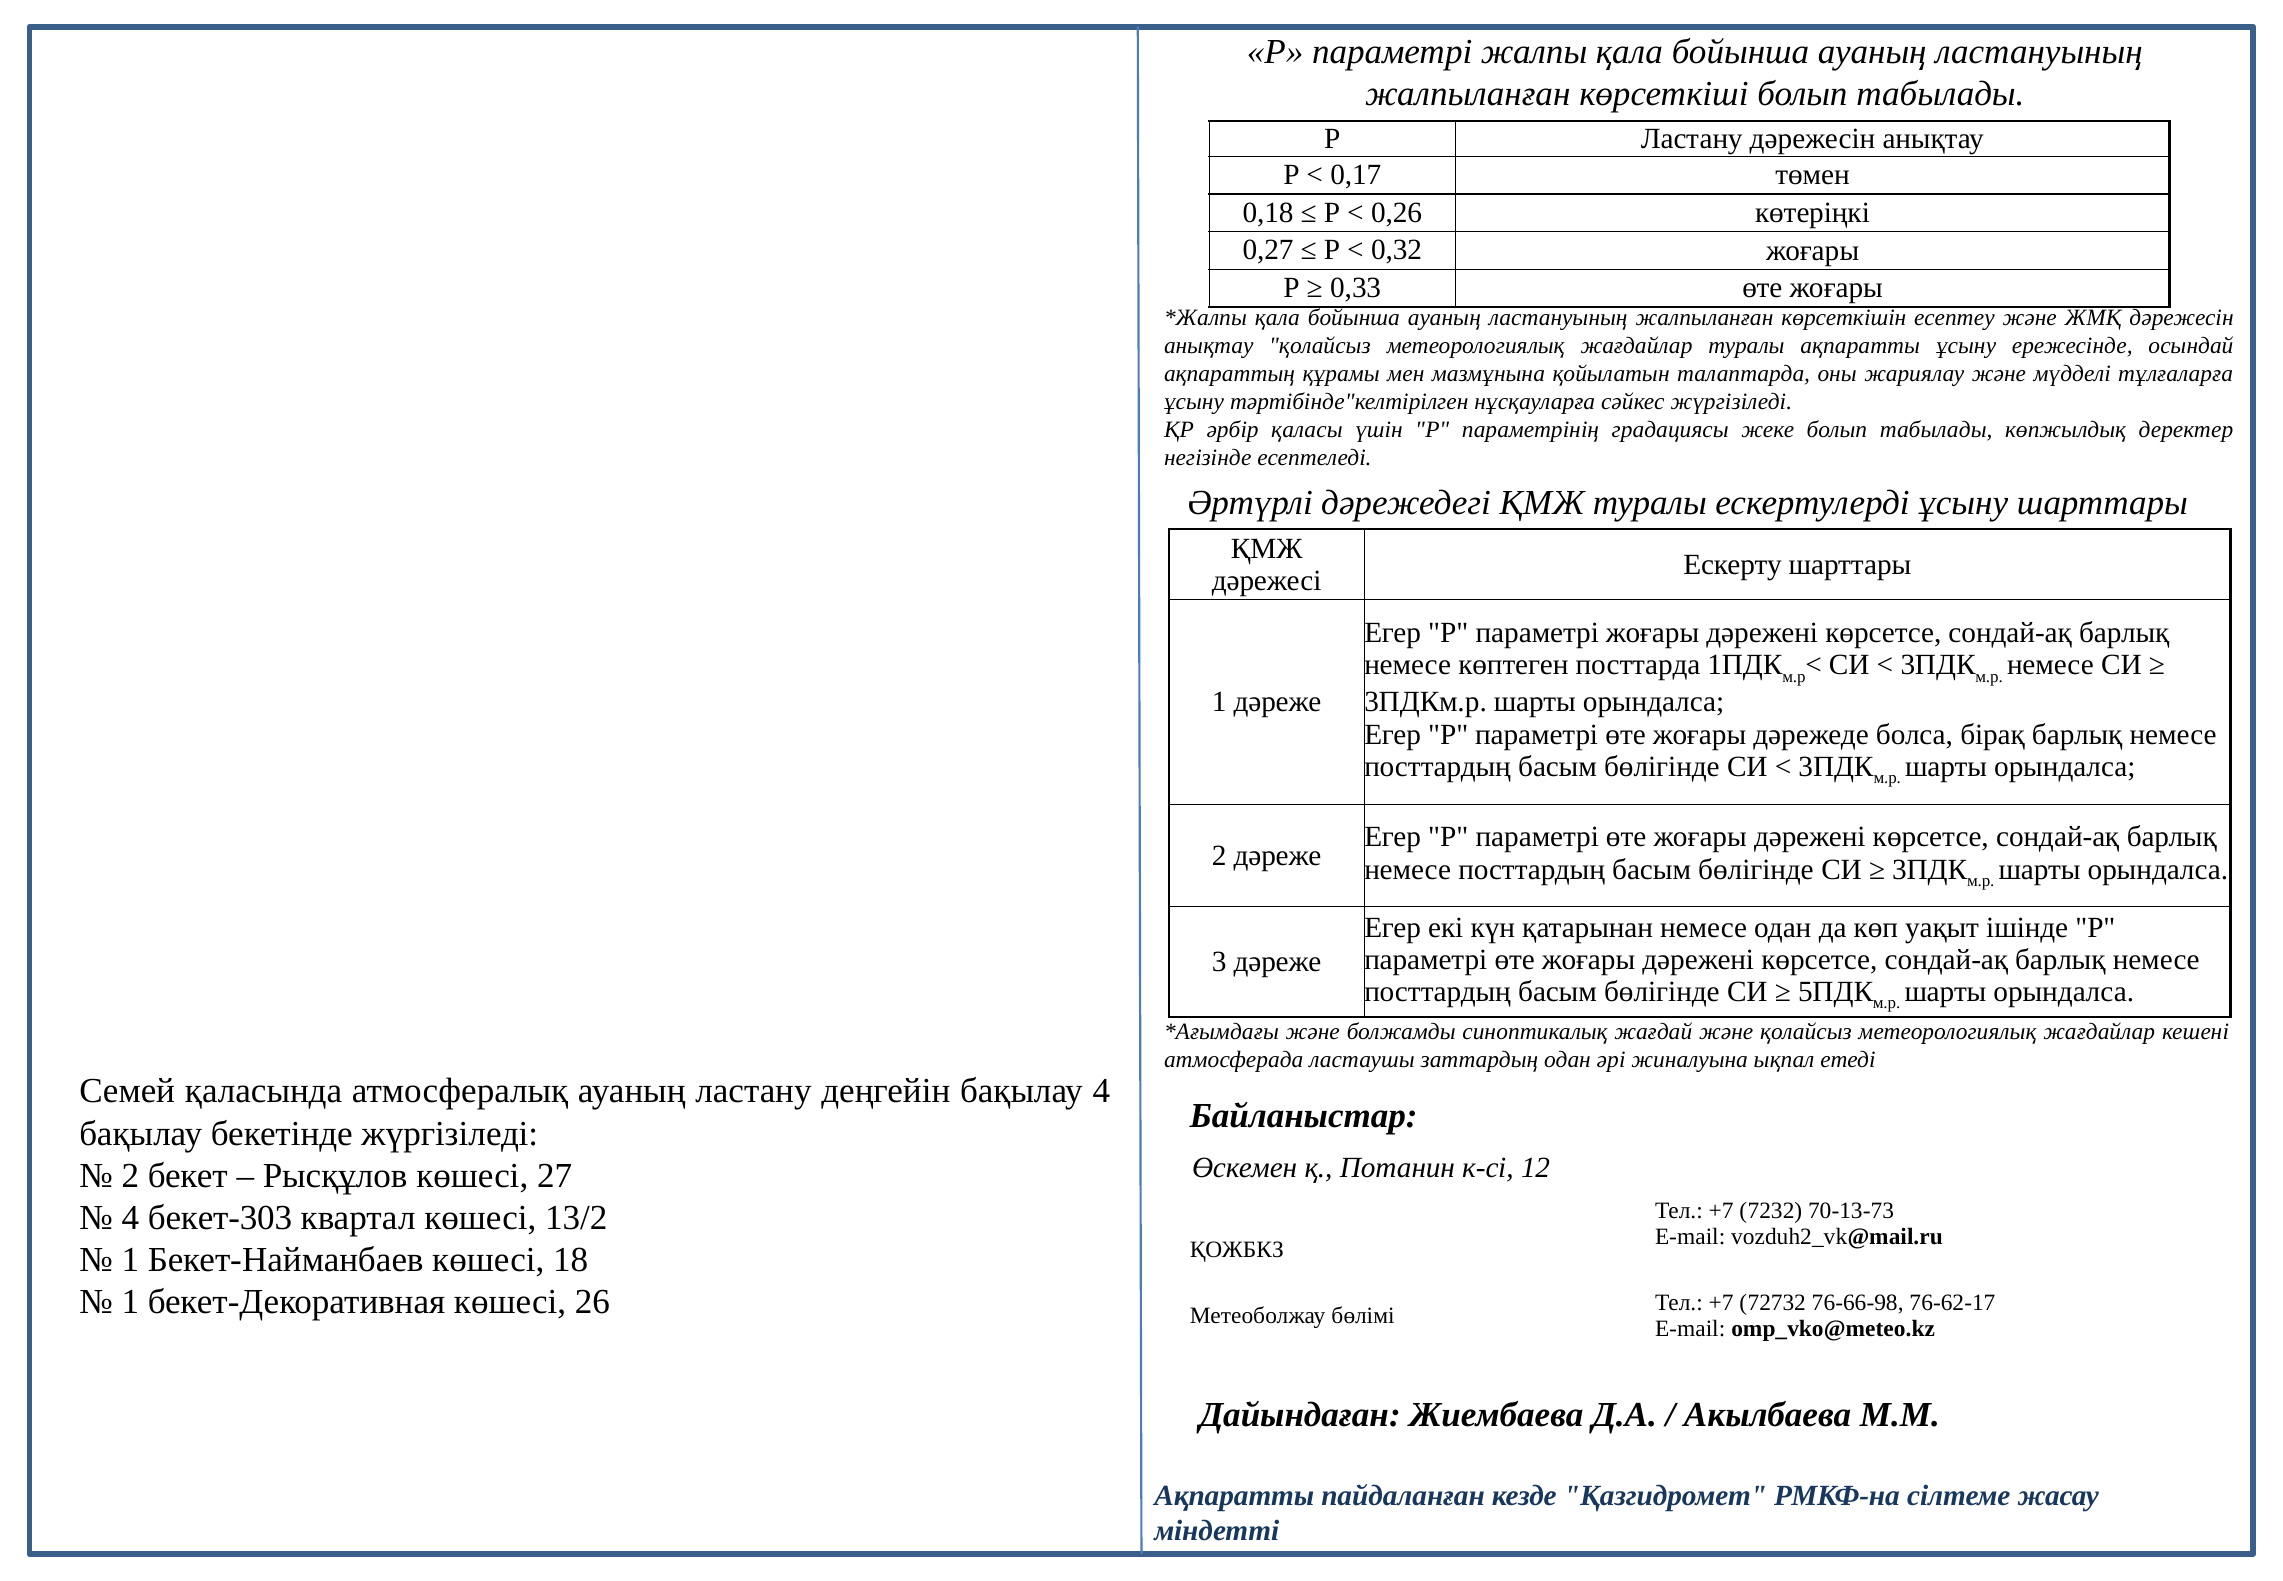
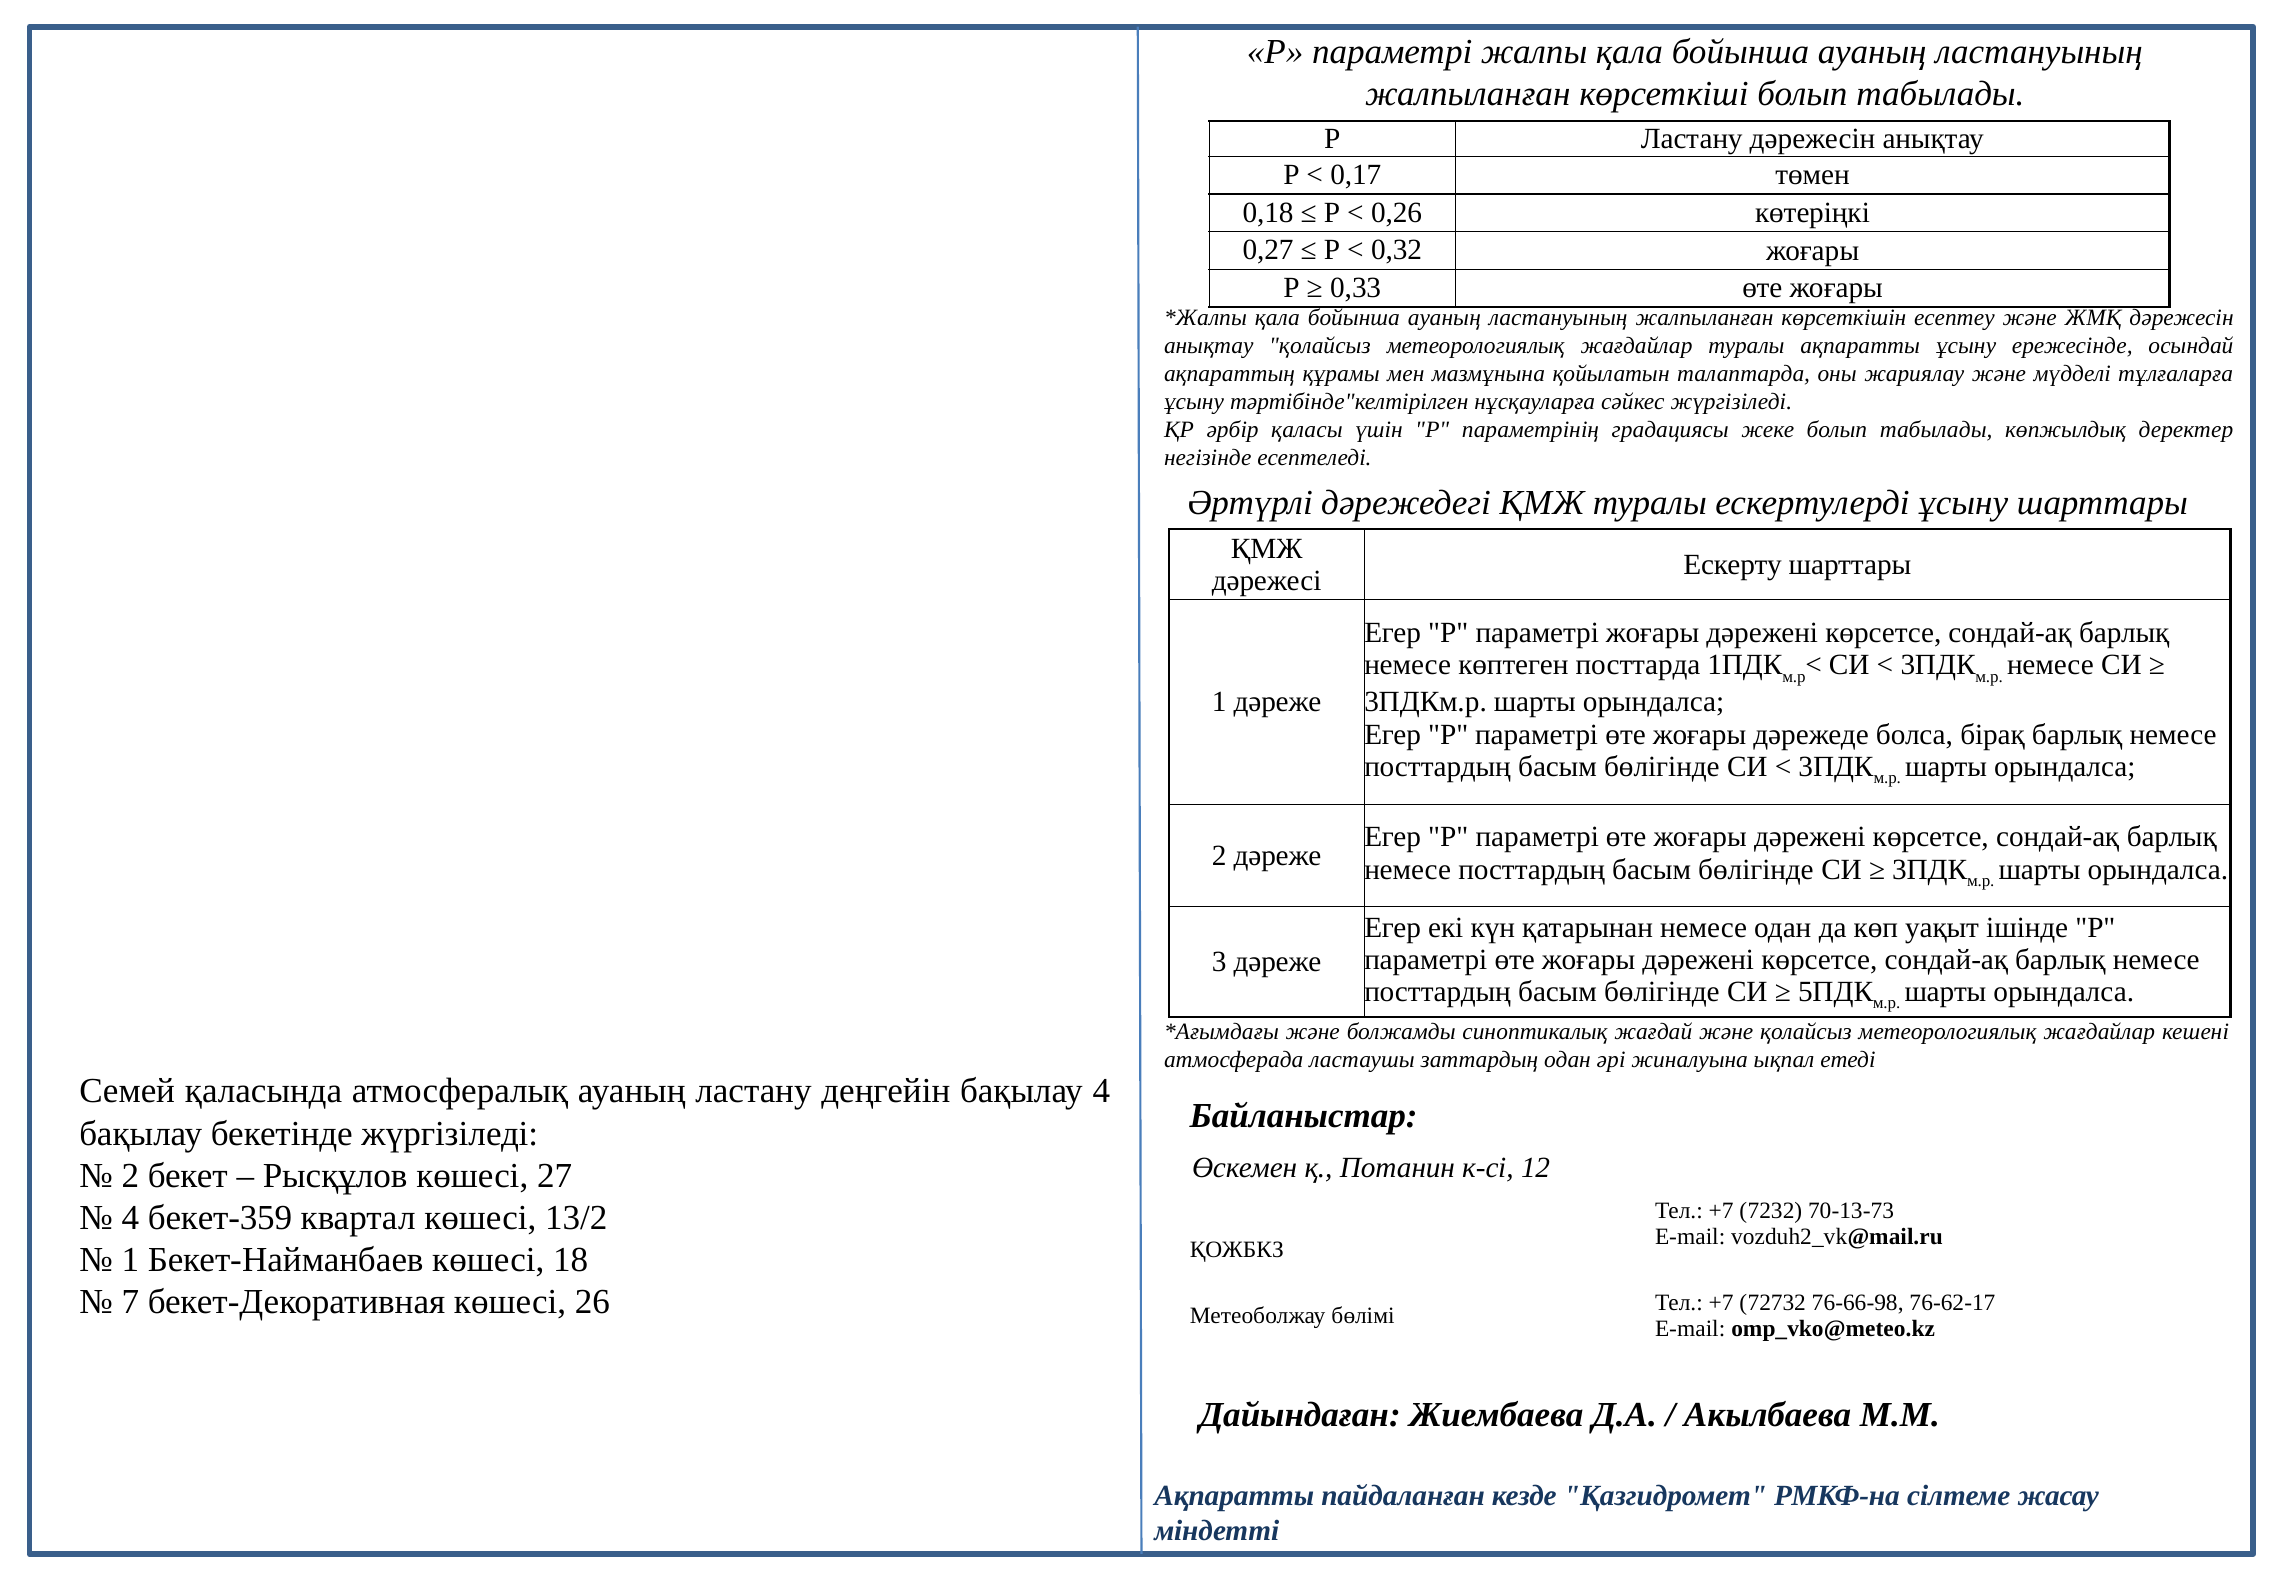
бекет-303: бекет-303 -> бекет-359 (220, 1217)
1: 1 -> 7 (130, 1302)
